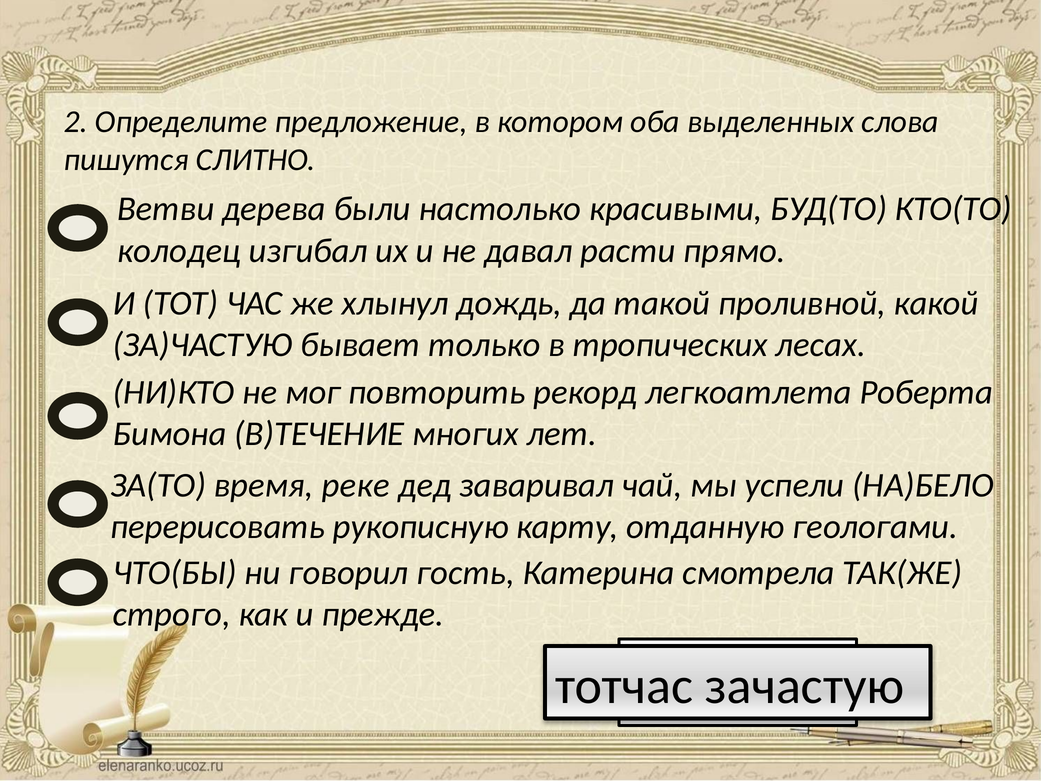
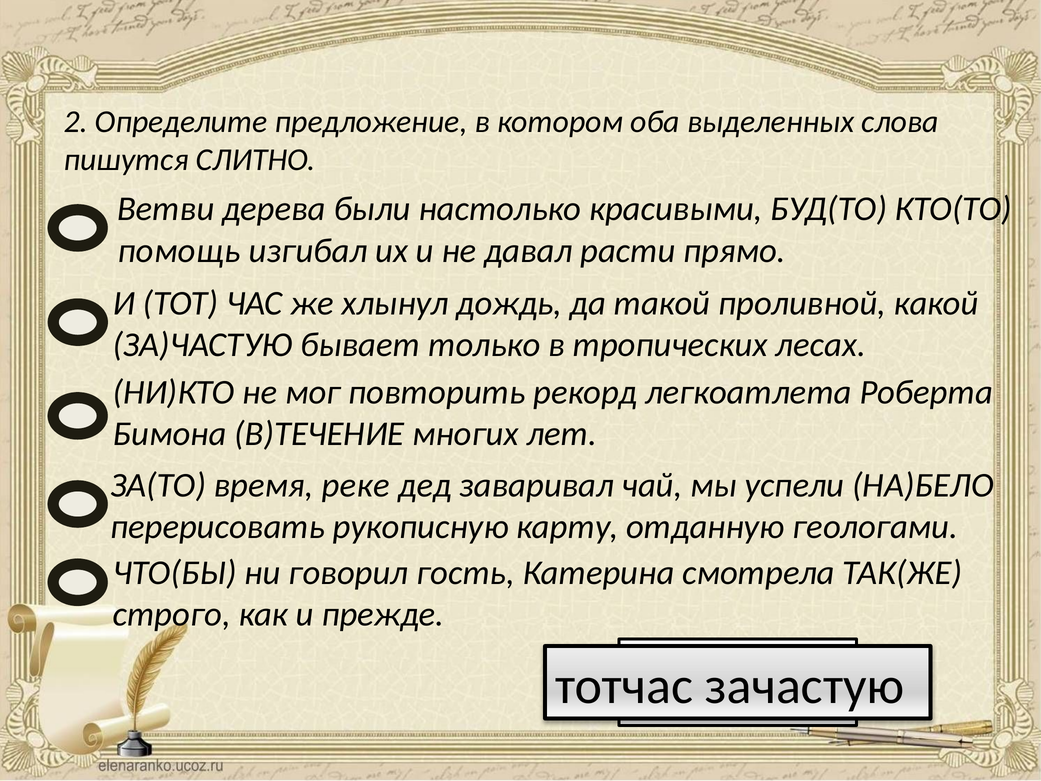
колодец: колодец -> помощь (179, 250)
